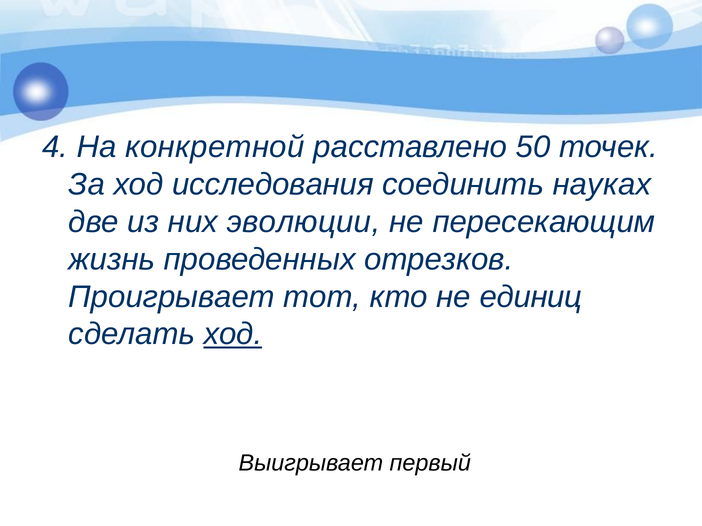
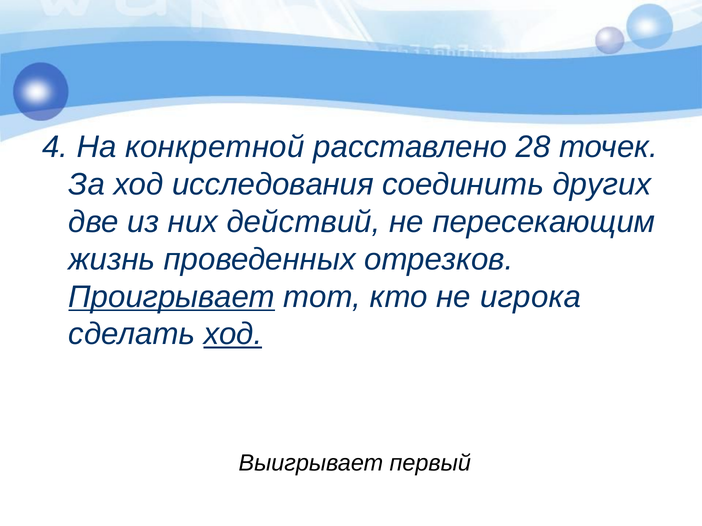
50: 50 -> 28 (533, 147)
науках: науках -> других (602, 185)
эволюции: эволюции -> действий (304, 222)
Проигрывает underline: none -> present (172, 297)
единиц: единиц -> игрока (531, 297)
